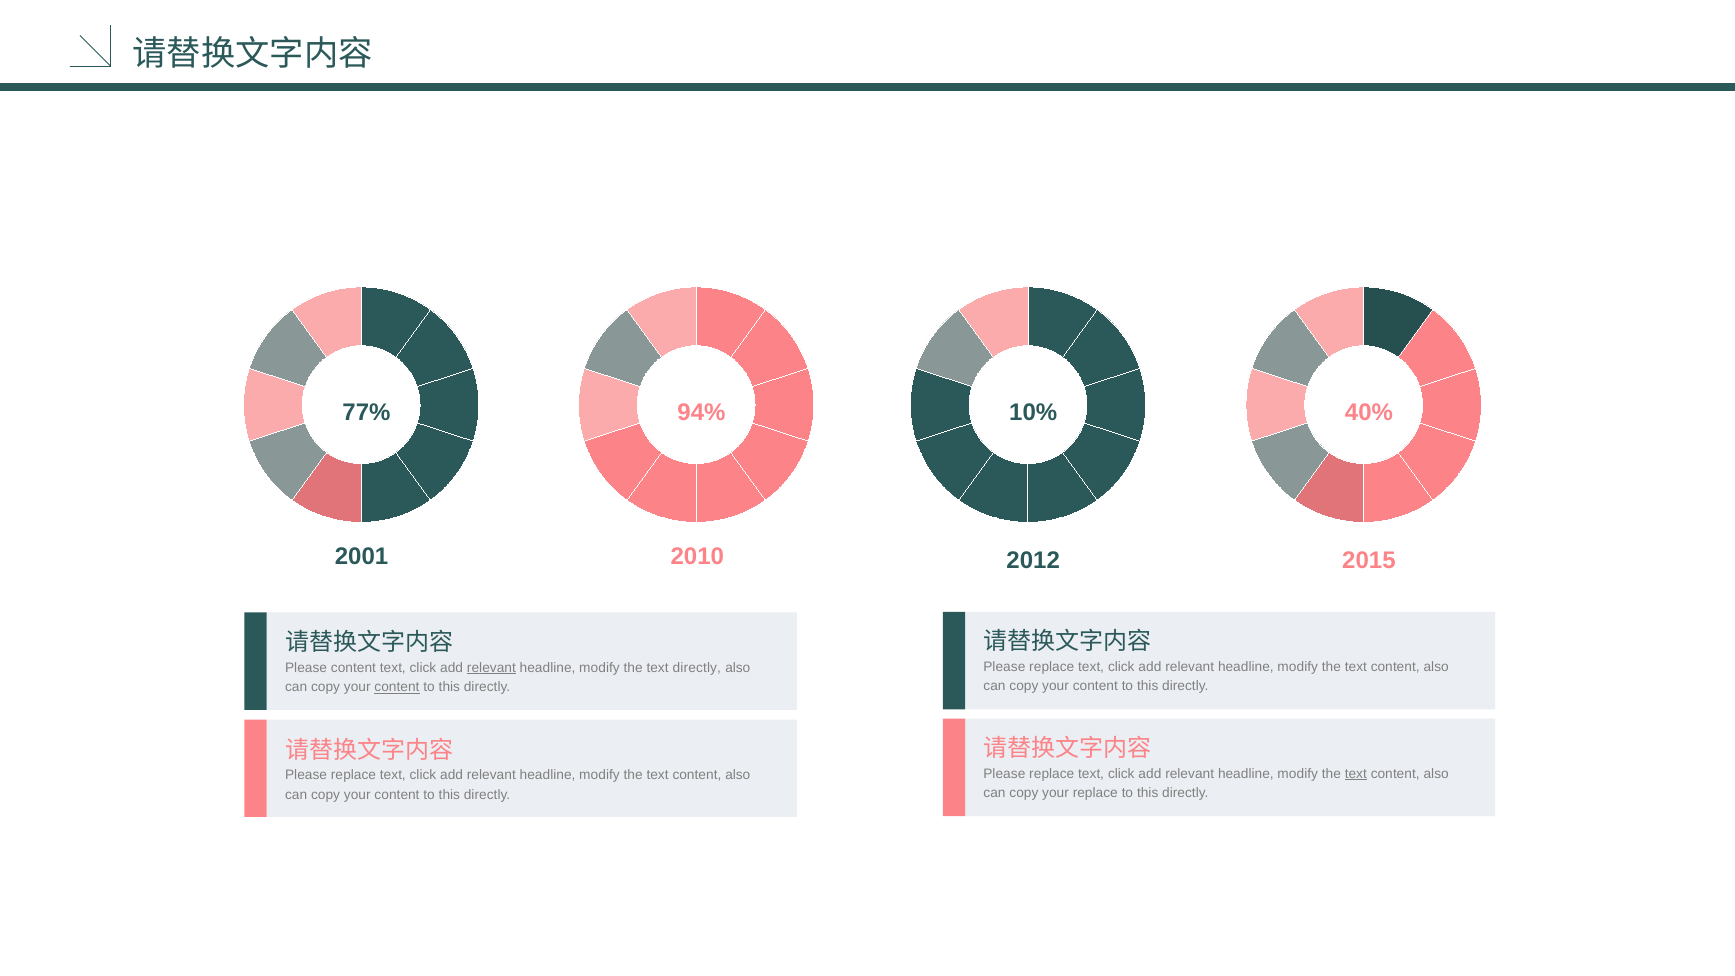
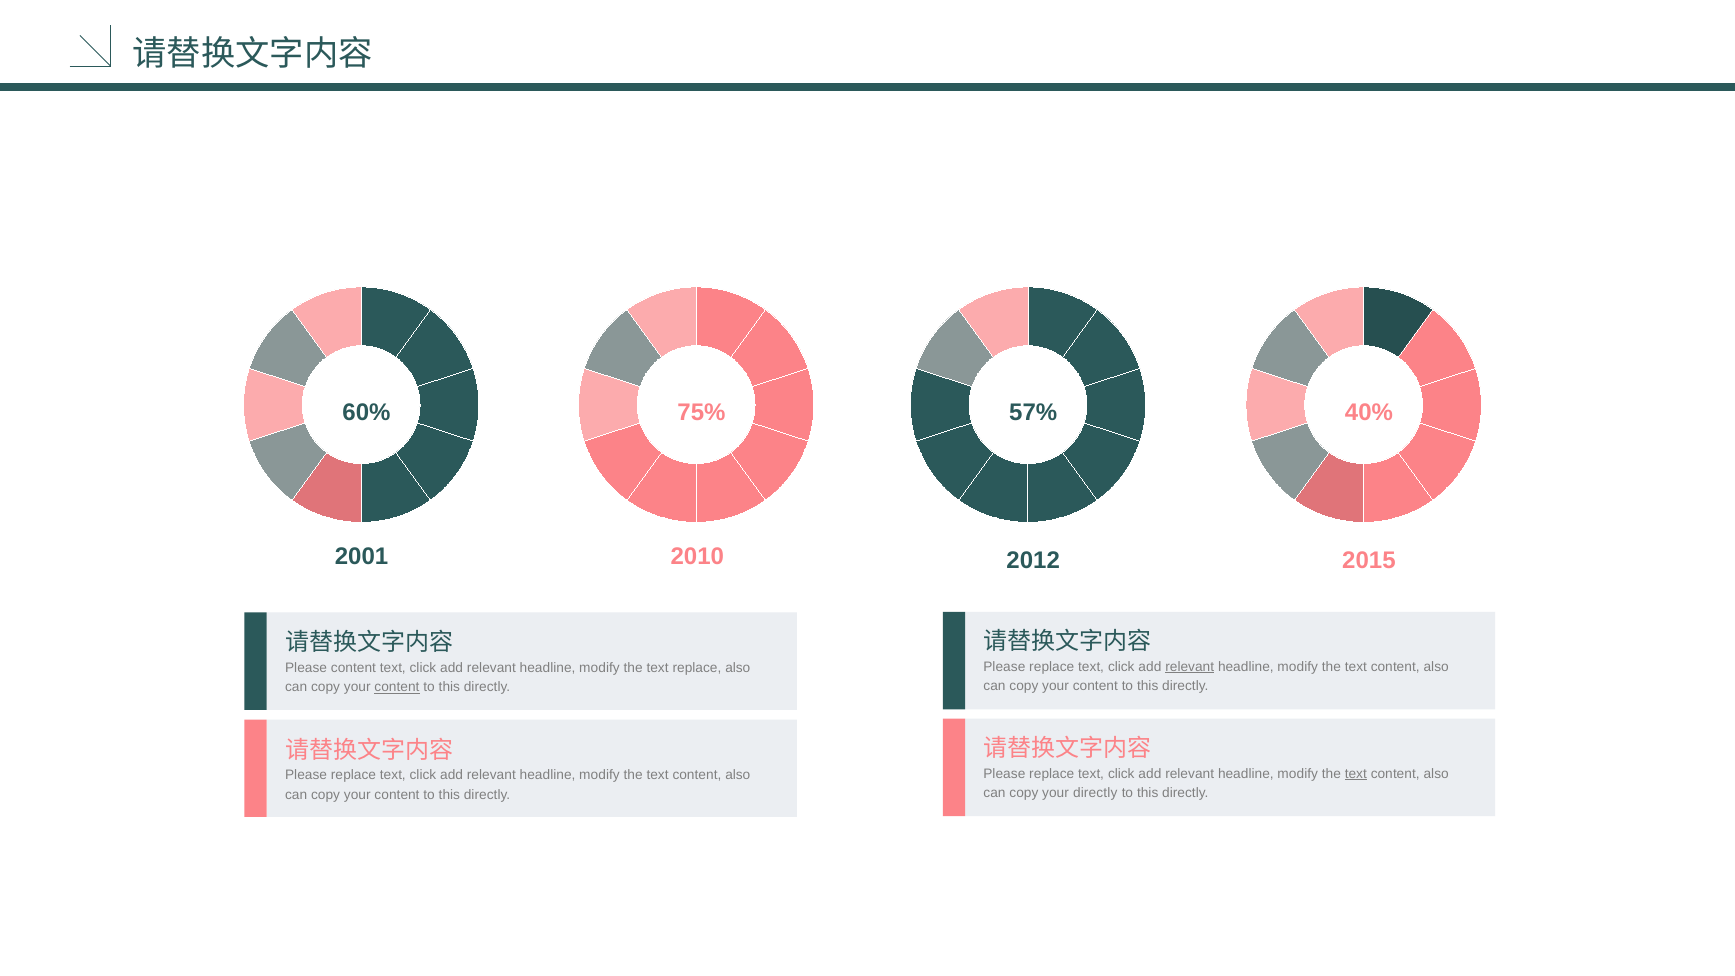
77%: 77% -> 60% (366, 412)
94%: 94% -> 75% (701, 412)
10%: 10% -> 57% (1033, 412)
relevant underline: none -> present (1190, 667)
relevant underline: present -> none (491, 667)
text directly: directly -> replace (697, 667)
your replace: replace -> directly (1095, 793)
